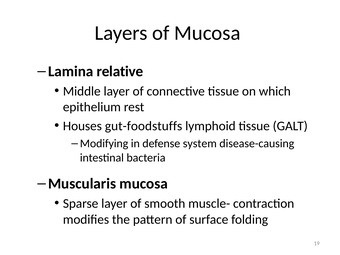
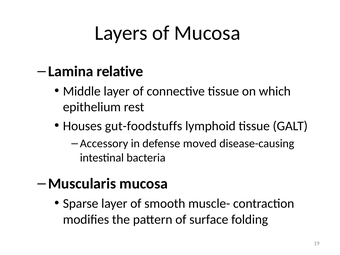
Modifying: Modifying -> Accessory (104, 144)
system: system -> moved (200, 144)
